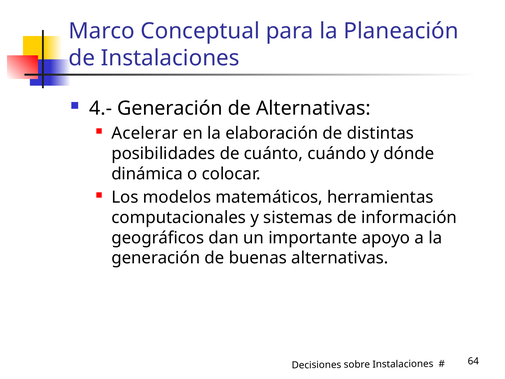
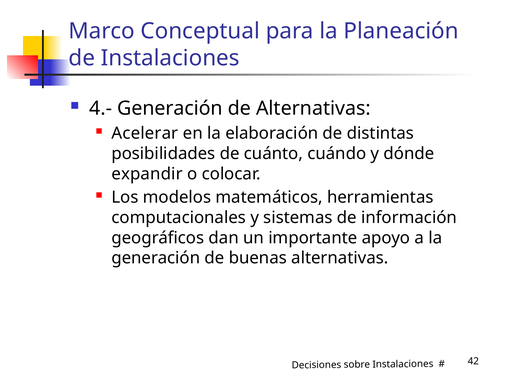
dinámica: dinámica -> expandir (147, 174)
64: 64 -> 42 (473, 361)
